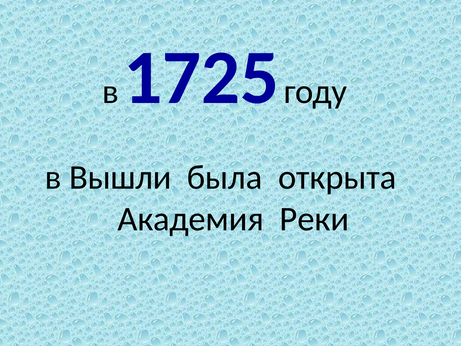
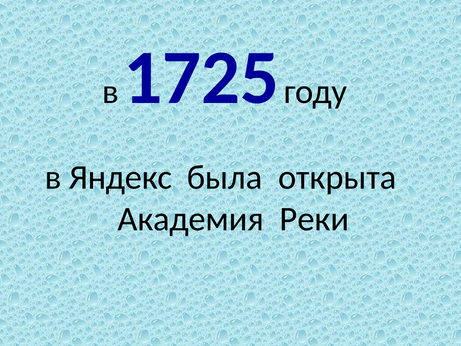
Вышли: Вышли -> Яндекс (120, 177)
